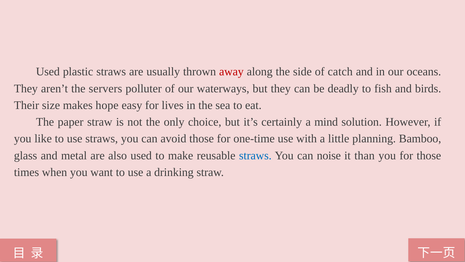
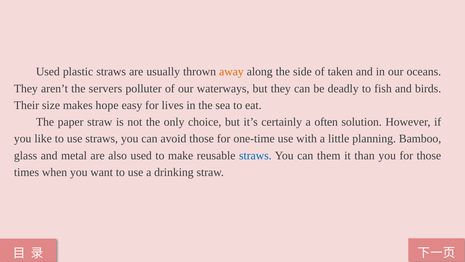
away colour: red -> orange (231, 72)
catch: catch -> taken (340, 72)
mind: mind -> often (326, 122)
noise: noise -> them (329, 155)
